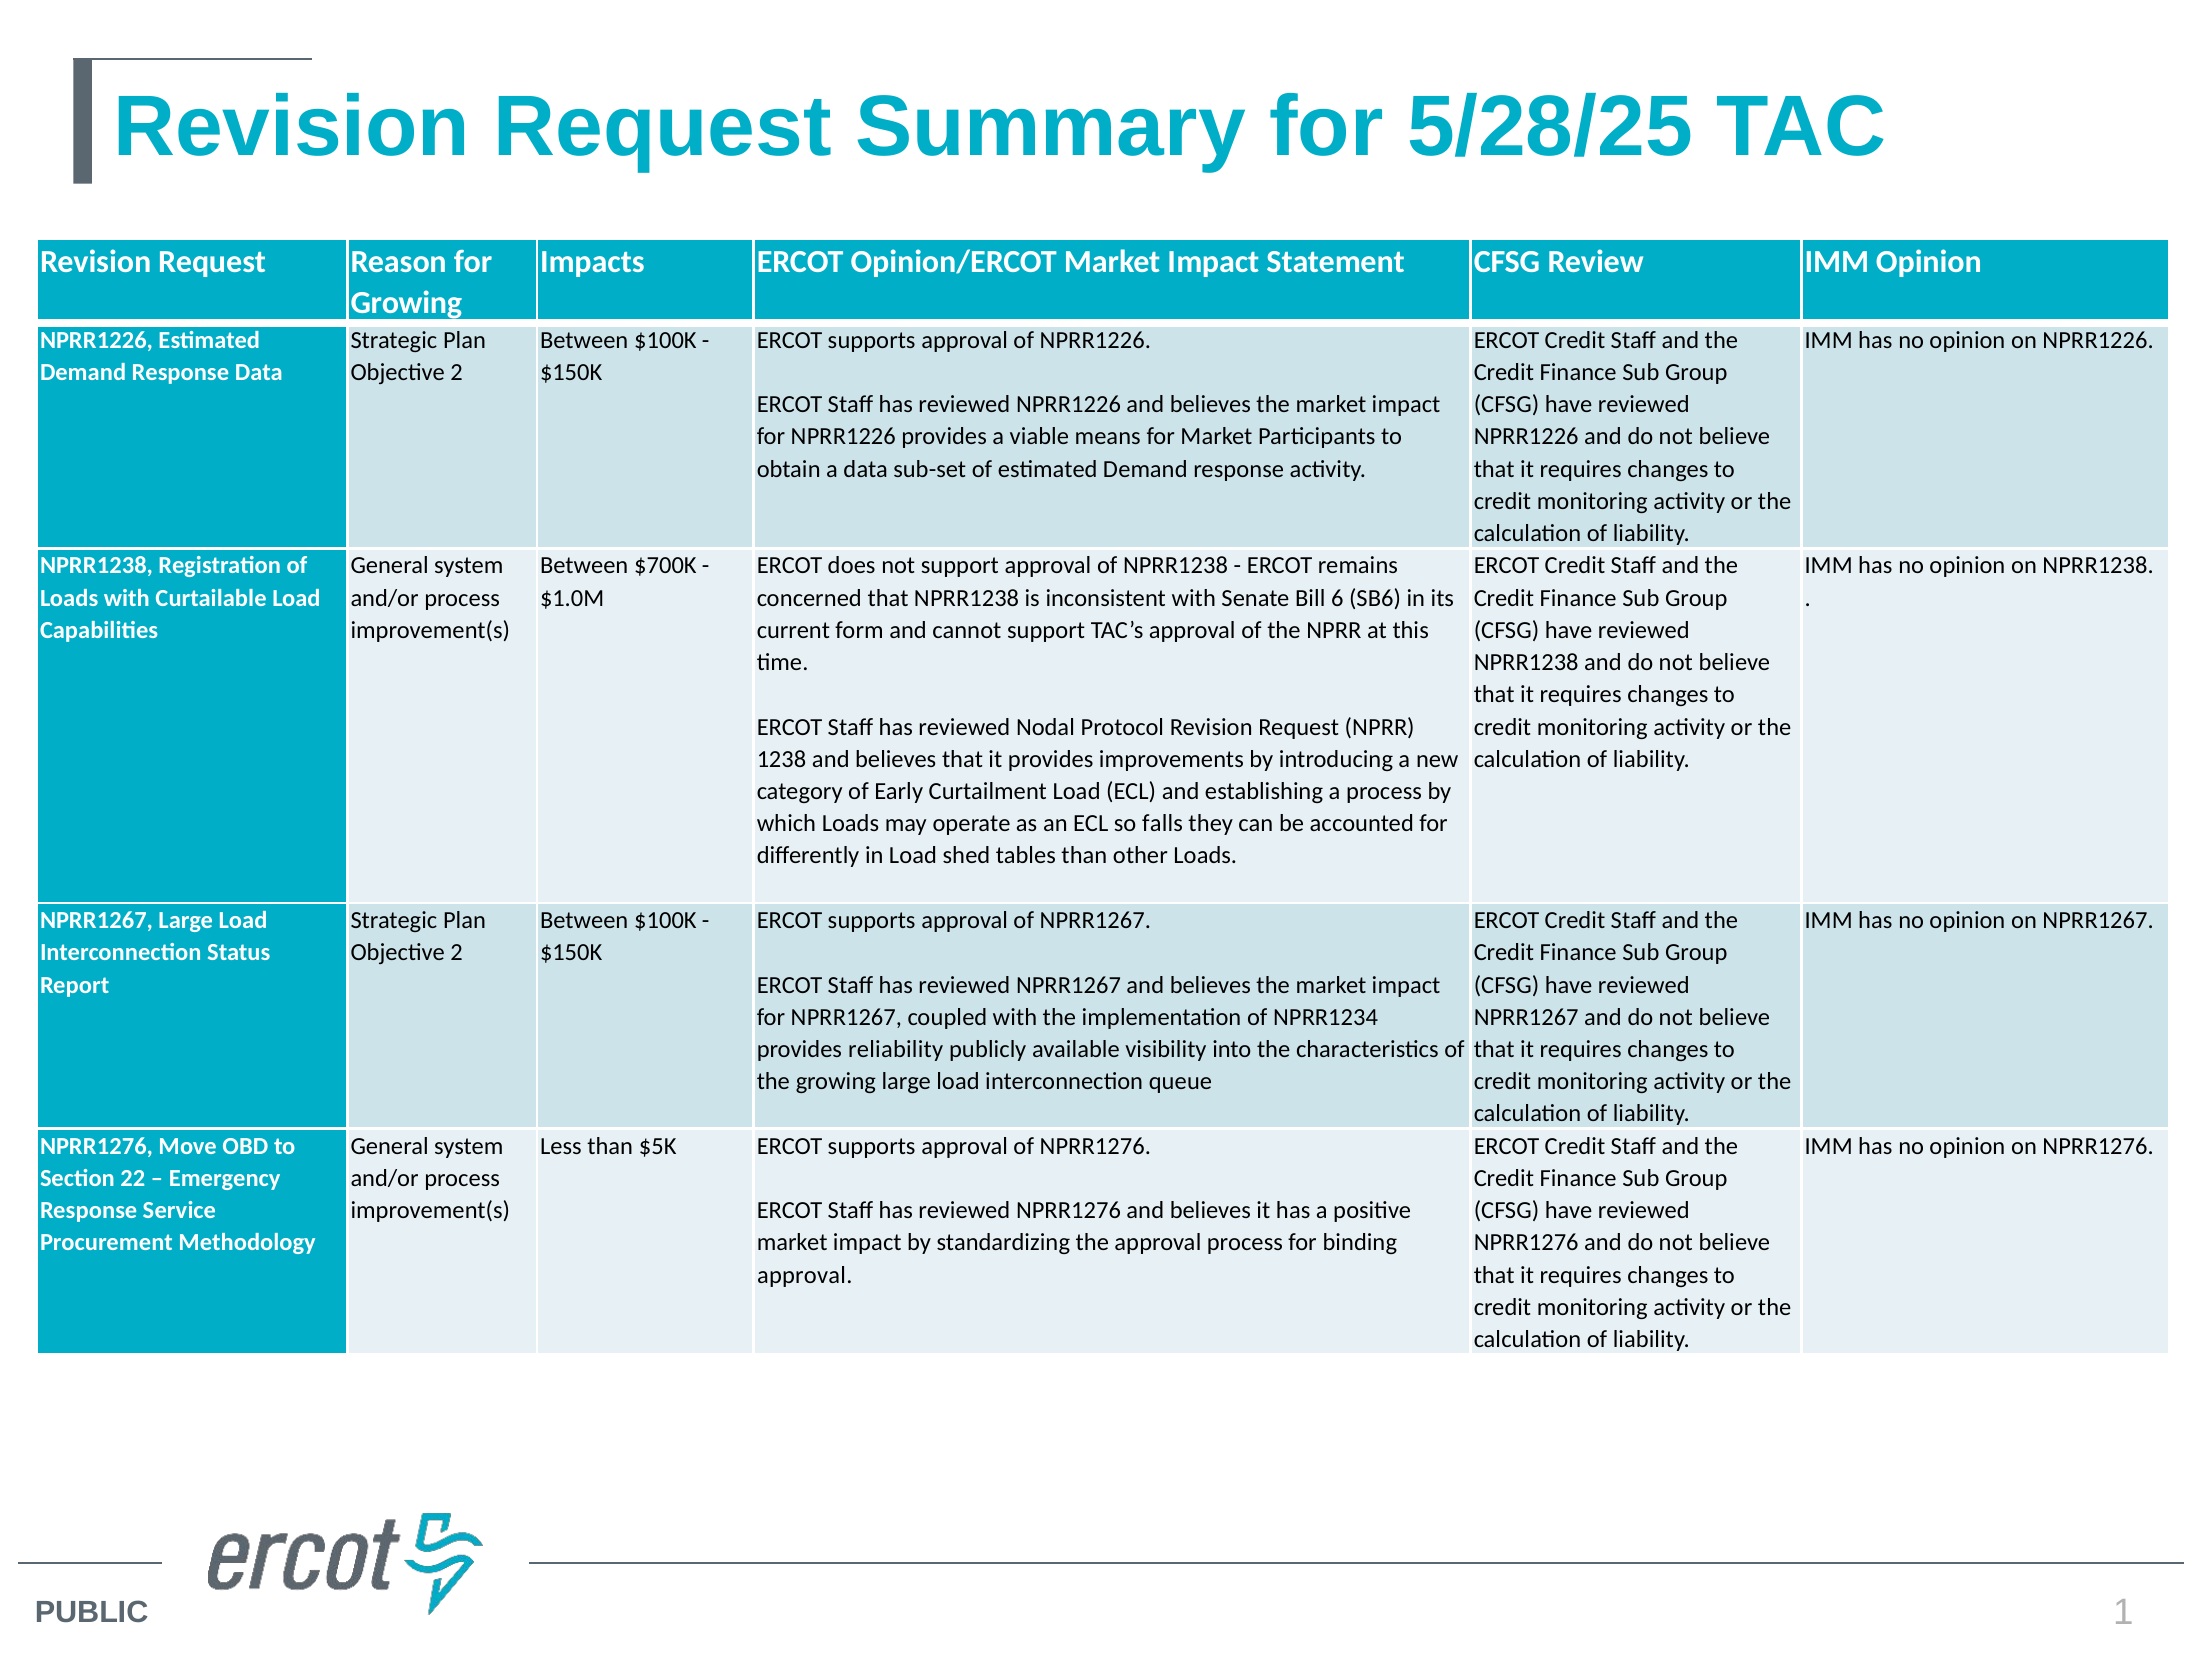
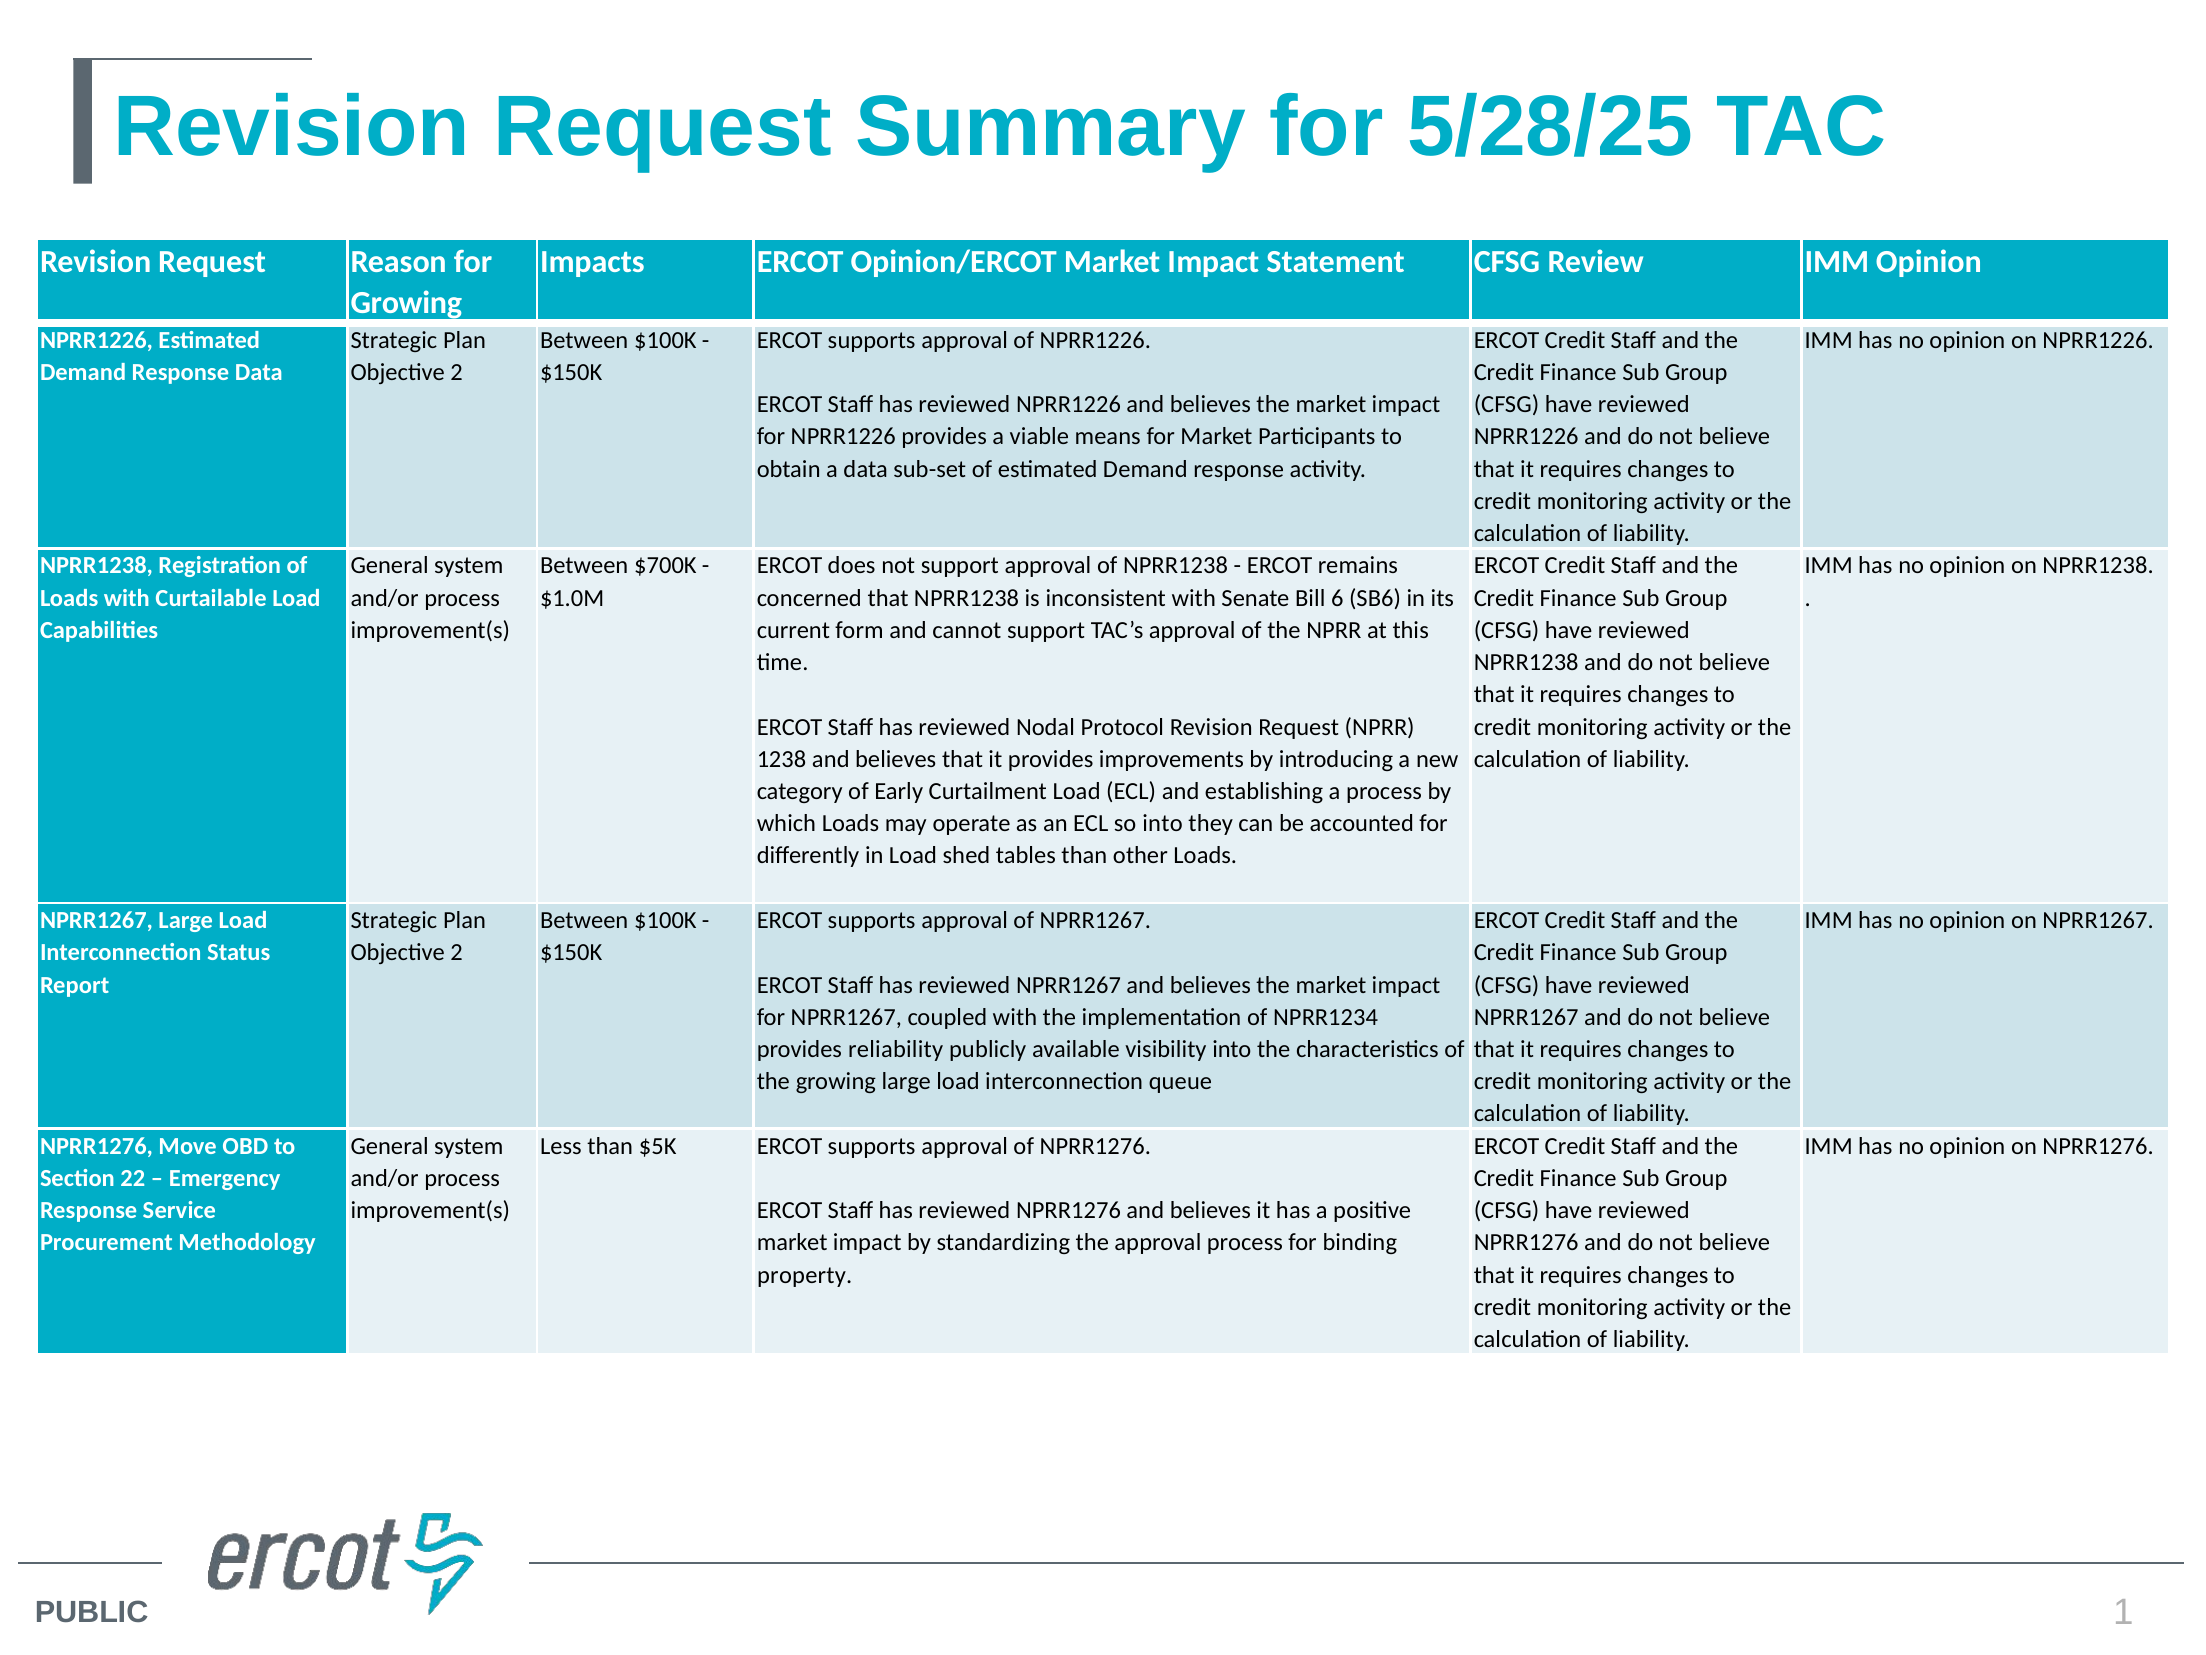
so falls: falls -> into (1163, 823)
approval: approval -> property (805, 1275)
